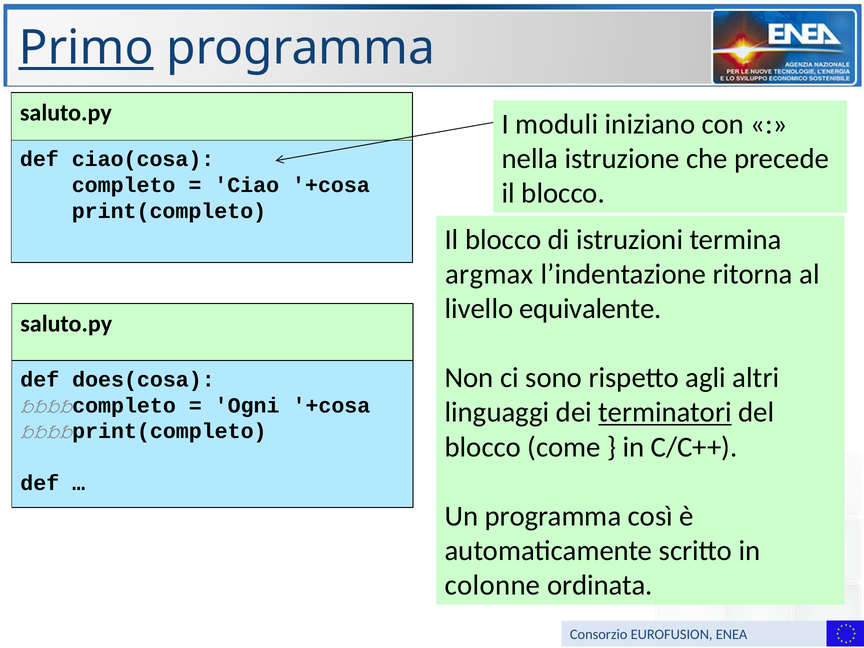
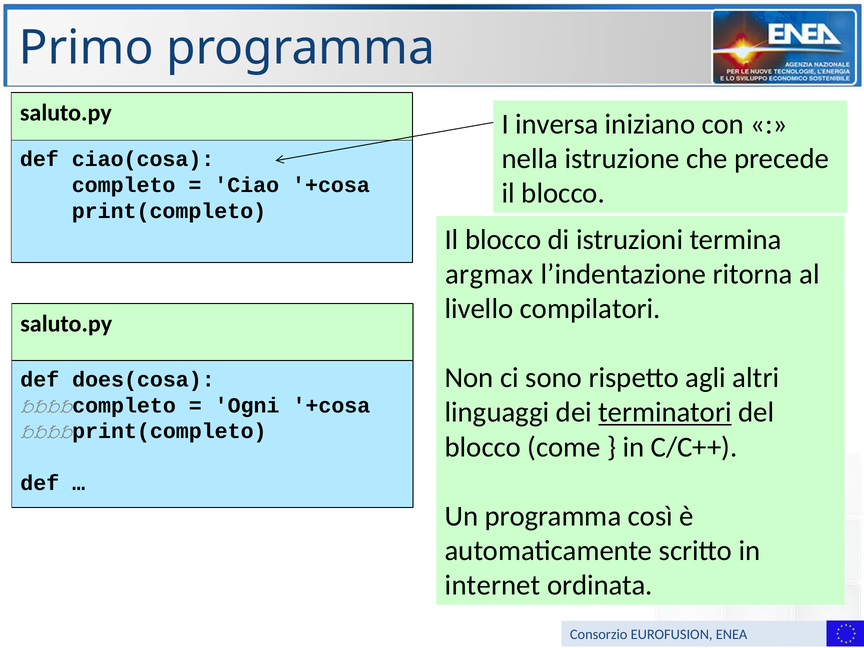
Primo underline: present -> none (86, 48)
moduli: moduli -> inversa (557, 124)
equivalente: equivalente -> compilatori (590, 309)
colonne: colonne -> internet (493, 585)
